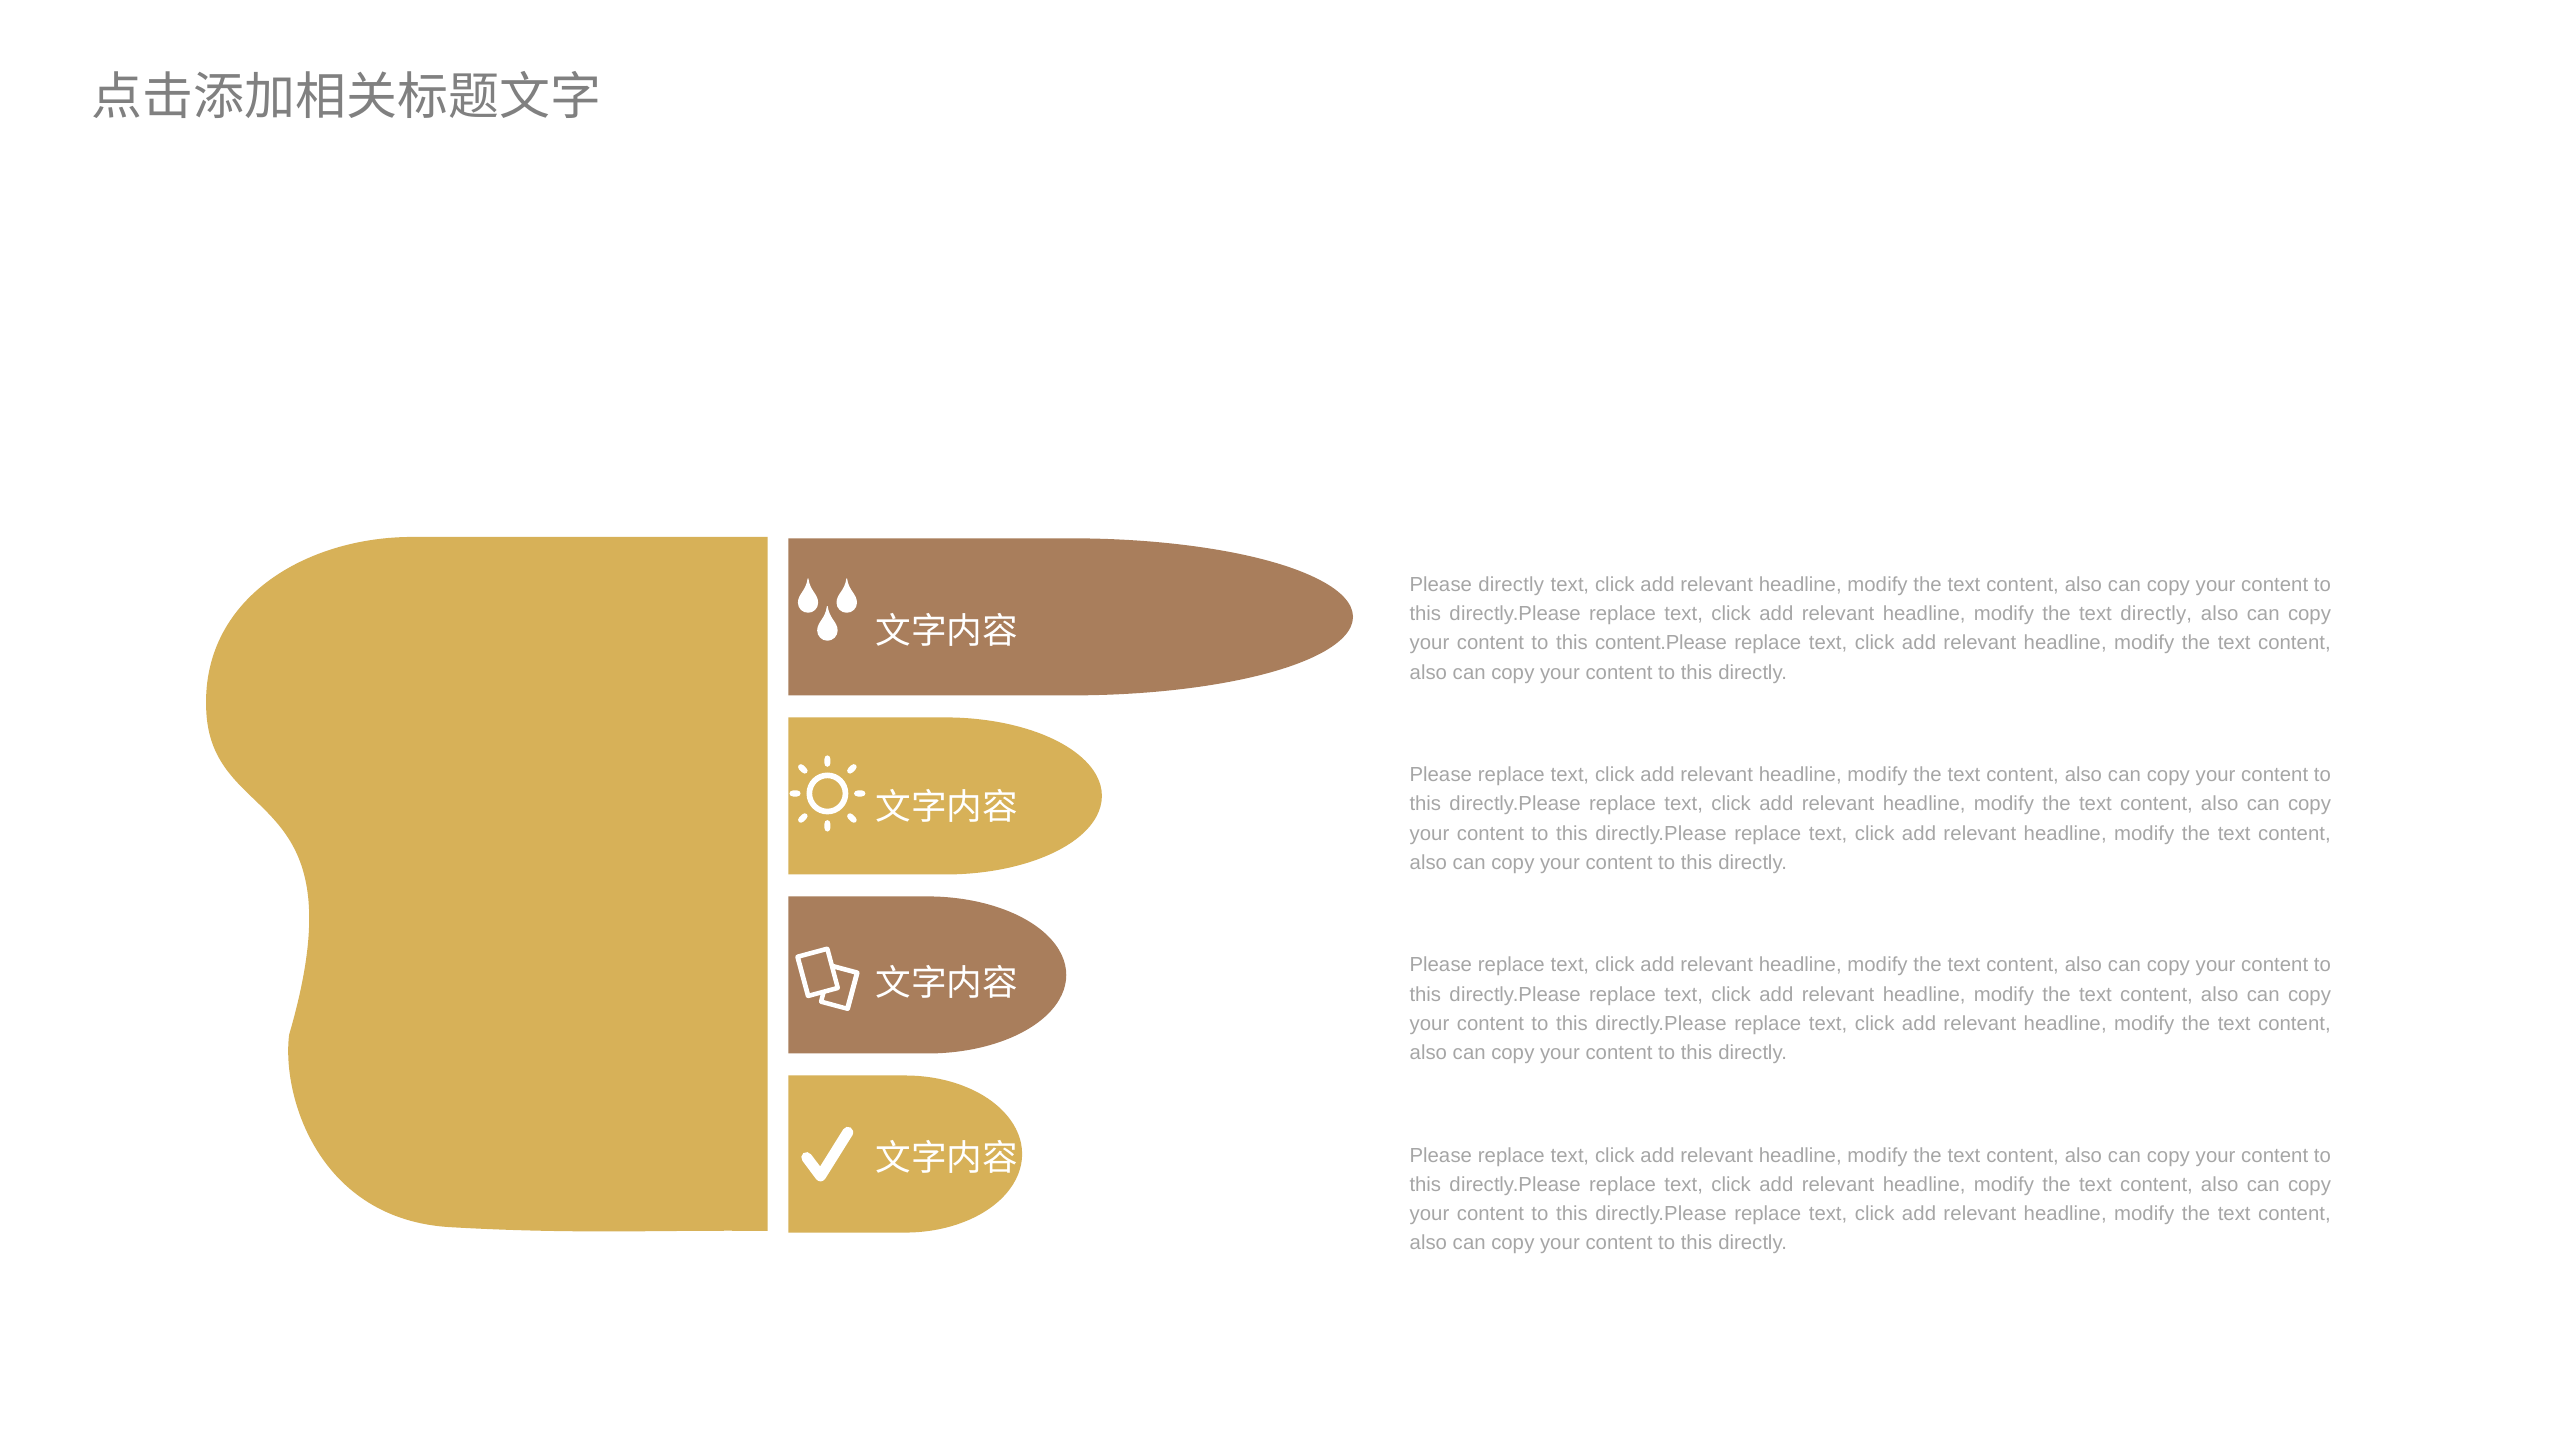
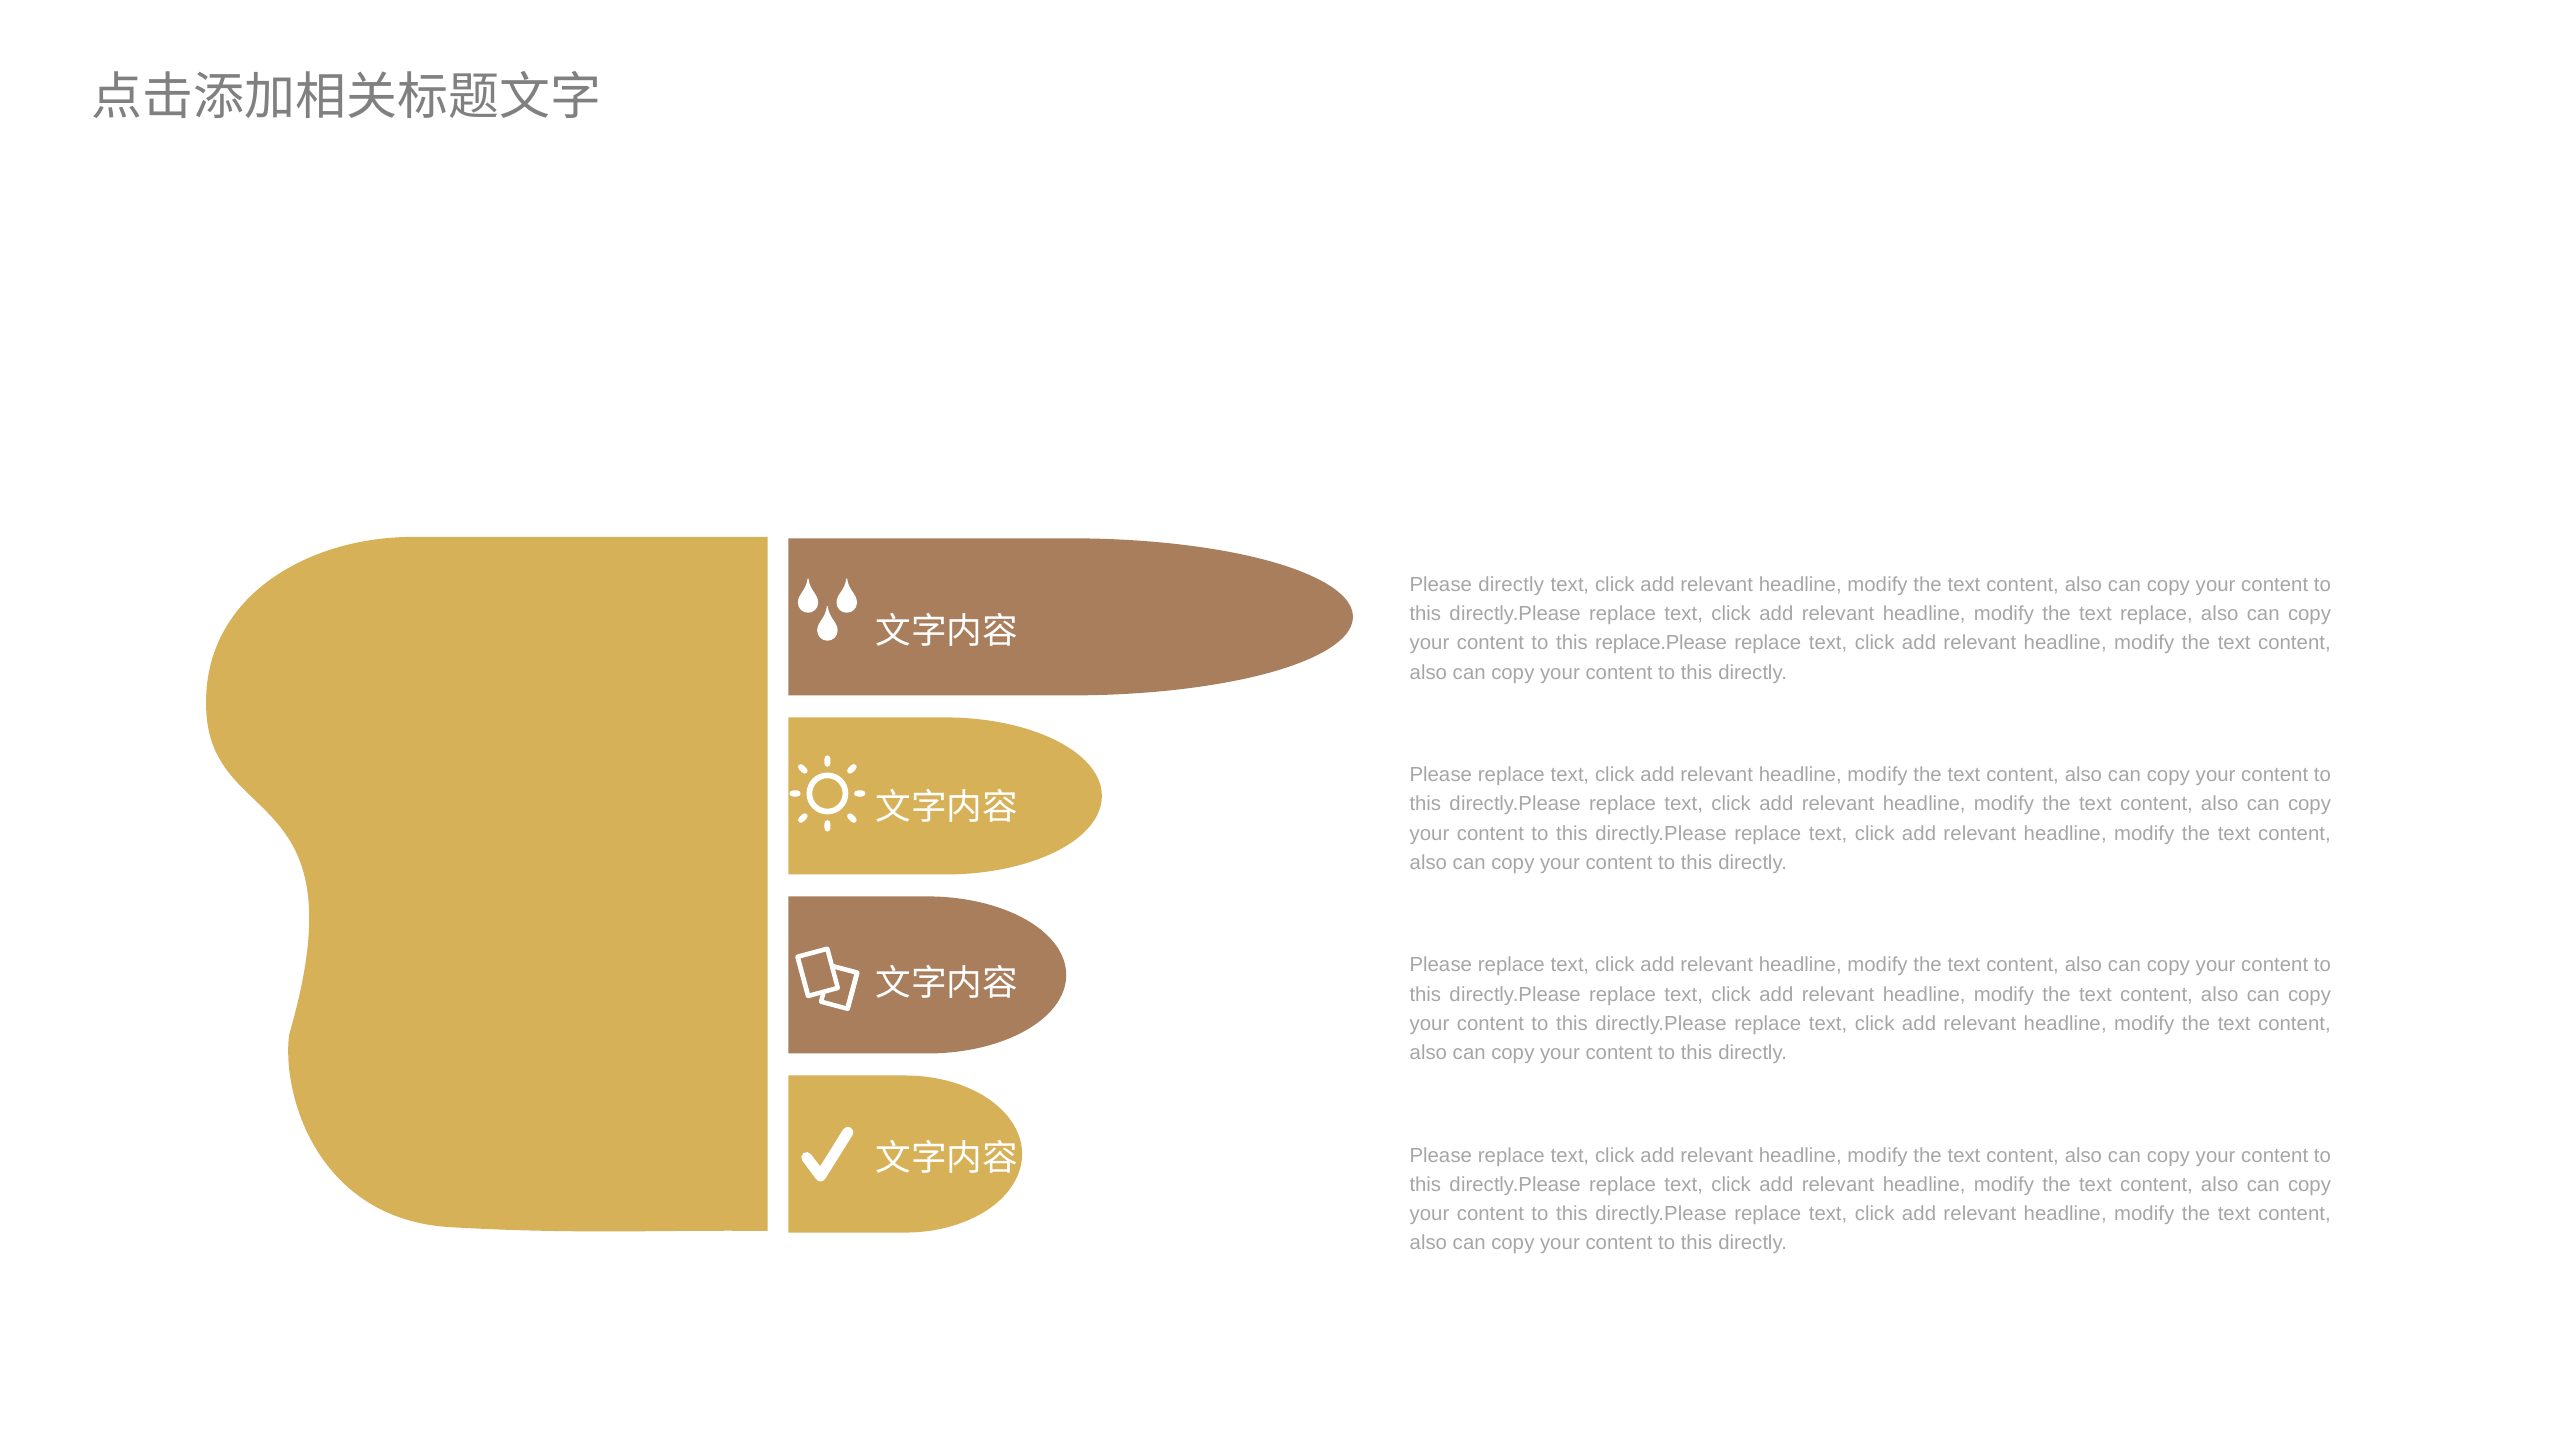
text directly: directly -> replace (2156, 614)
content.Please: content.Please -> replace.Please (1661, 643)
